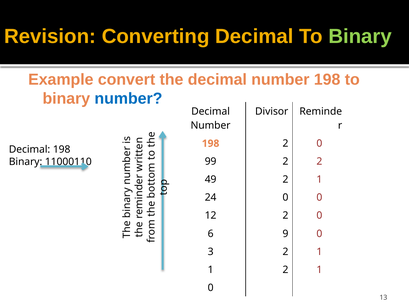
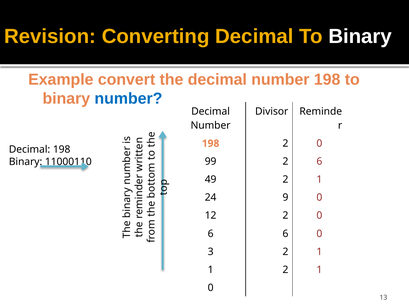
Binary colour: light green -> white (360, 36)
2 2: 2 -> 6 (319, 161)
24 0: 0 -> 9 (285, 197)
6 9: 9 -> 6 (285, 233)
